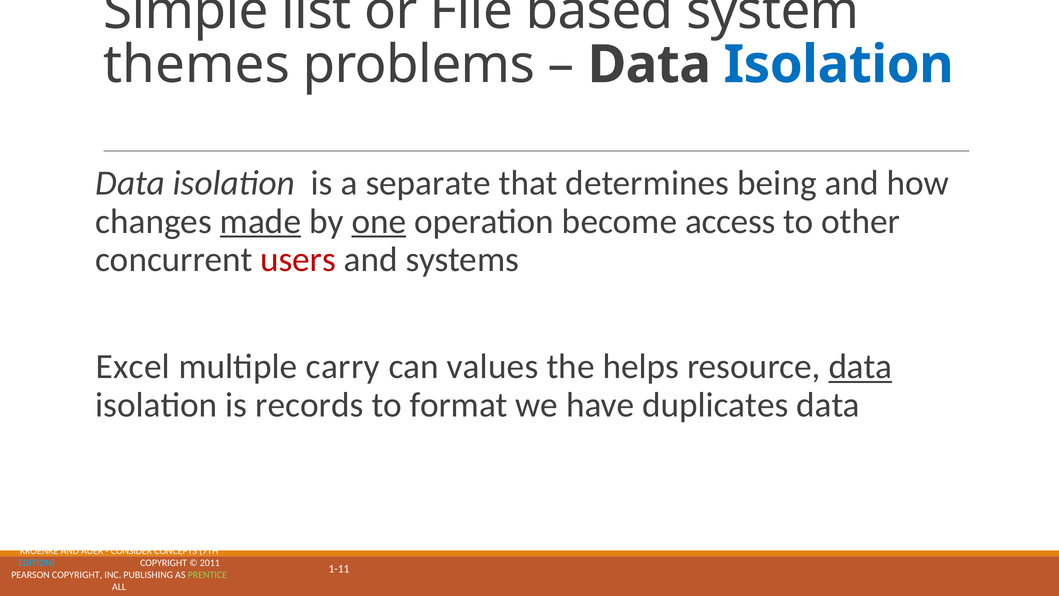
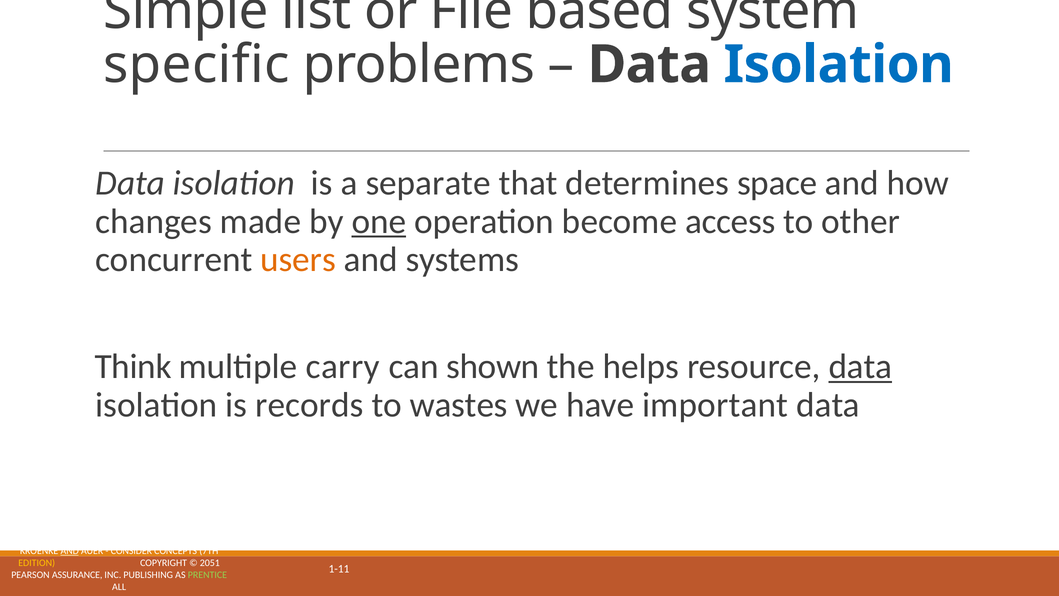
themes: themes -> specific (197, 65)
being: being -> space (777, 183)
made underline: present -> none (260, 221)
users colour: red -> orange (298, 259)
Excel: Excel -> Think (133, 367)
values: values -> shown (493, 367)
format: format -> wastes (459, 405)
duplicates: duplicates -> important (715, 405)
AND underline: none -> present (70, 551)
EDITION colour: light blue -> yellow (37, 563)
2011: 2011 -> 2051 (210, 563)
PEARSON COPYRIGHT: COPYRIGHT -> ASSURANCE (77, 575)
